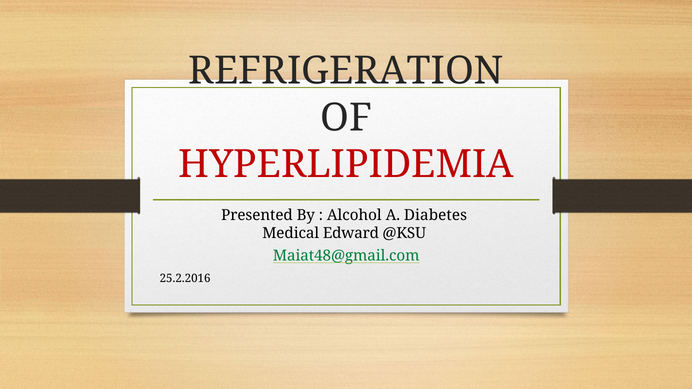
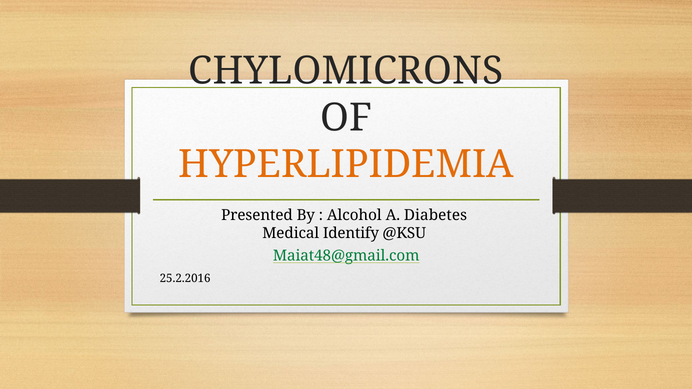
REFRIGERATION: REFRIGERATION -> CHYLOMICRONS (346, 71)
HYPERLIPIDEMIA colour: red -> orange (346, 165)
Edward: Edward -> Identify (351, 234)
